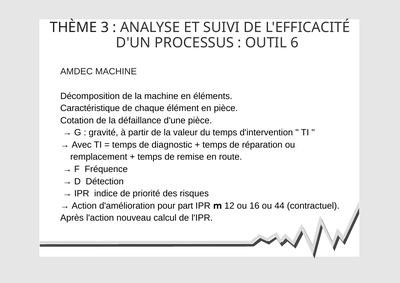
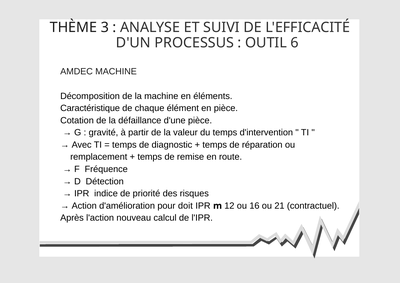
part: part -> doit (185, 206)
44: 44 -> 21 (279, 206)
